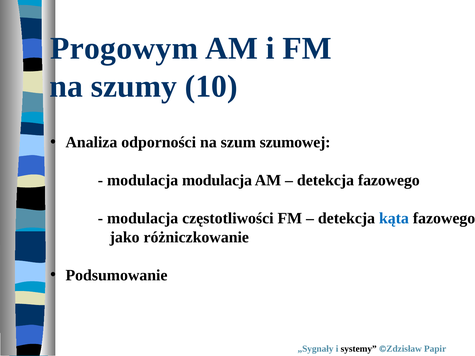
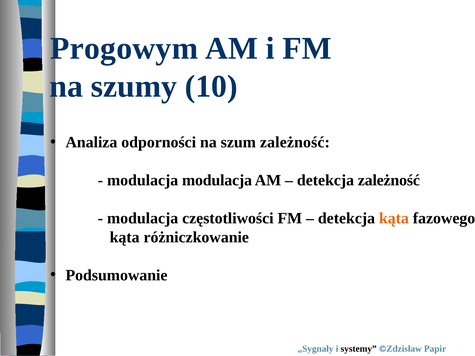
szum szumowej: szumowej -> zależność (295, 142)
detekcja fazowego: fazowego -> zależność (389, 180)
kąta colour: blue -> orange (394, 218)
jako: jako -> kąta (125, 237)
